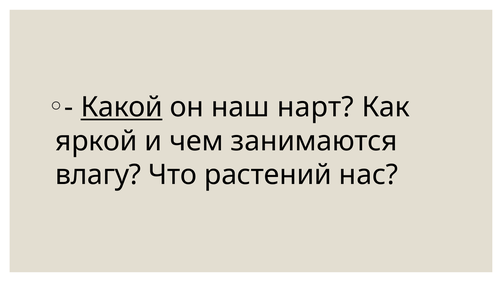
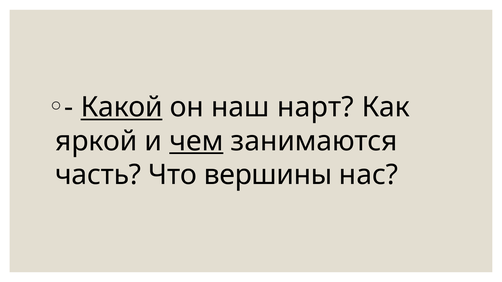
чем underline: none -> present (196, 141)
влагу: влагу -> часть (98, 175)
растений: растений -> вершины (268, 175)
